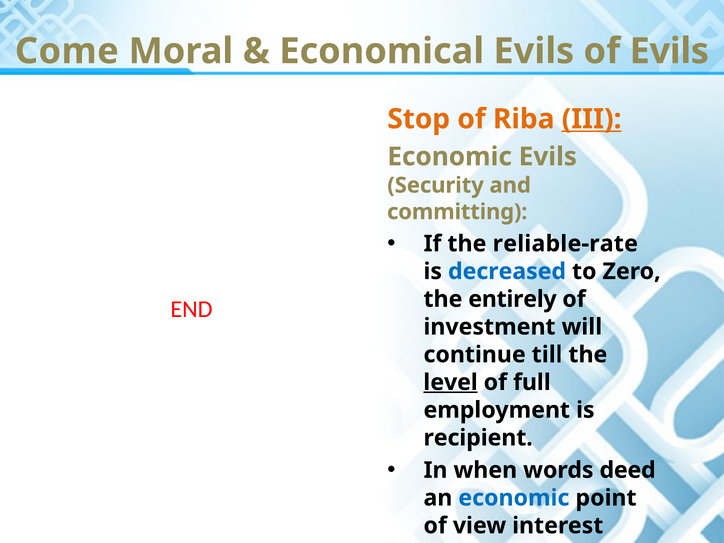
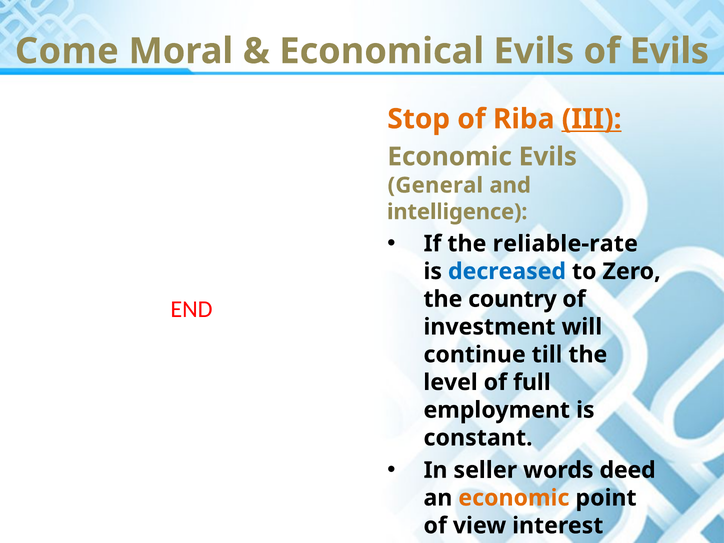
Security: Security -> General (435, 185)
committing: committing -> intelligence (457, 212)
entirely: entirely -> country (512, 299)
level underline: present -> none (451, 382)
recipient: recipient -> constant (478, 438)
when: when -> seller (485, 470)
economic colour: blue -> orange (514, 498)
